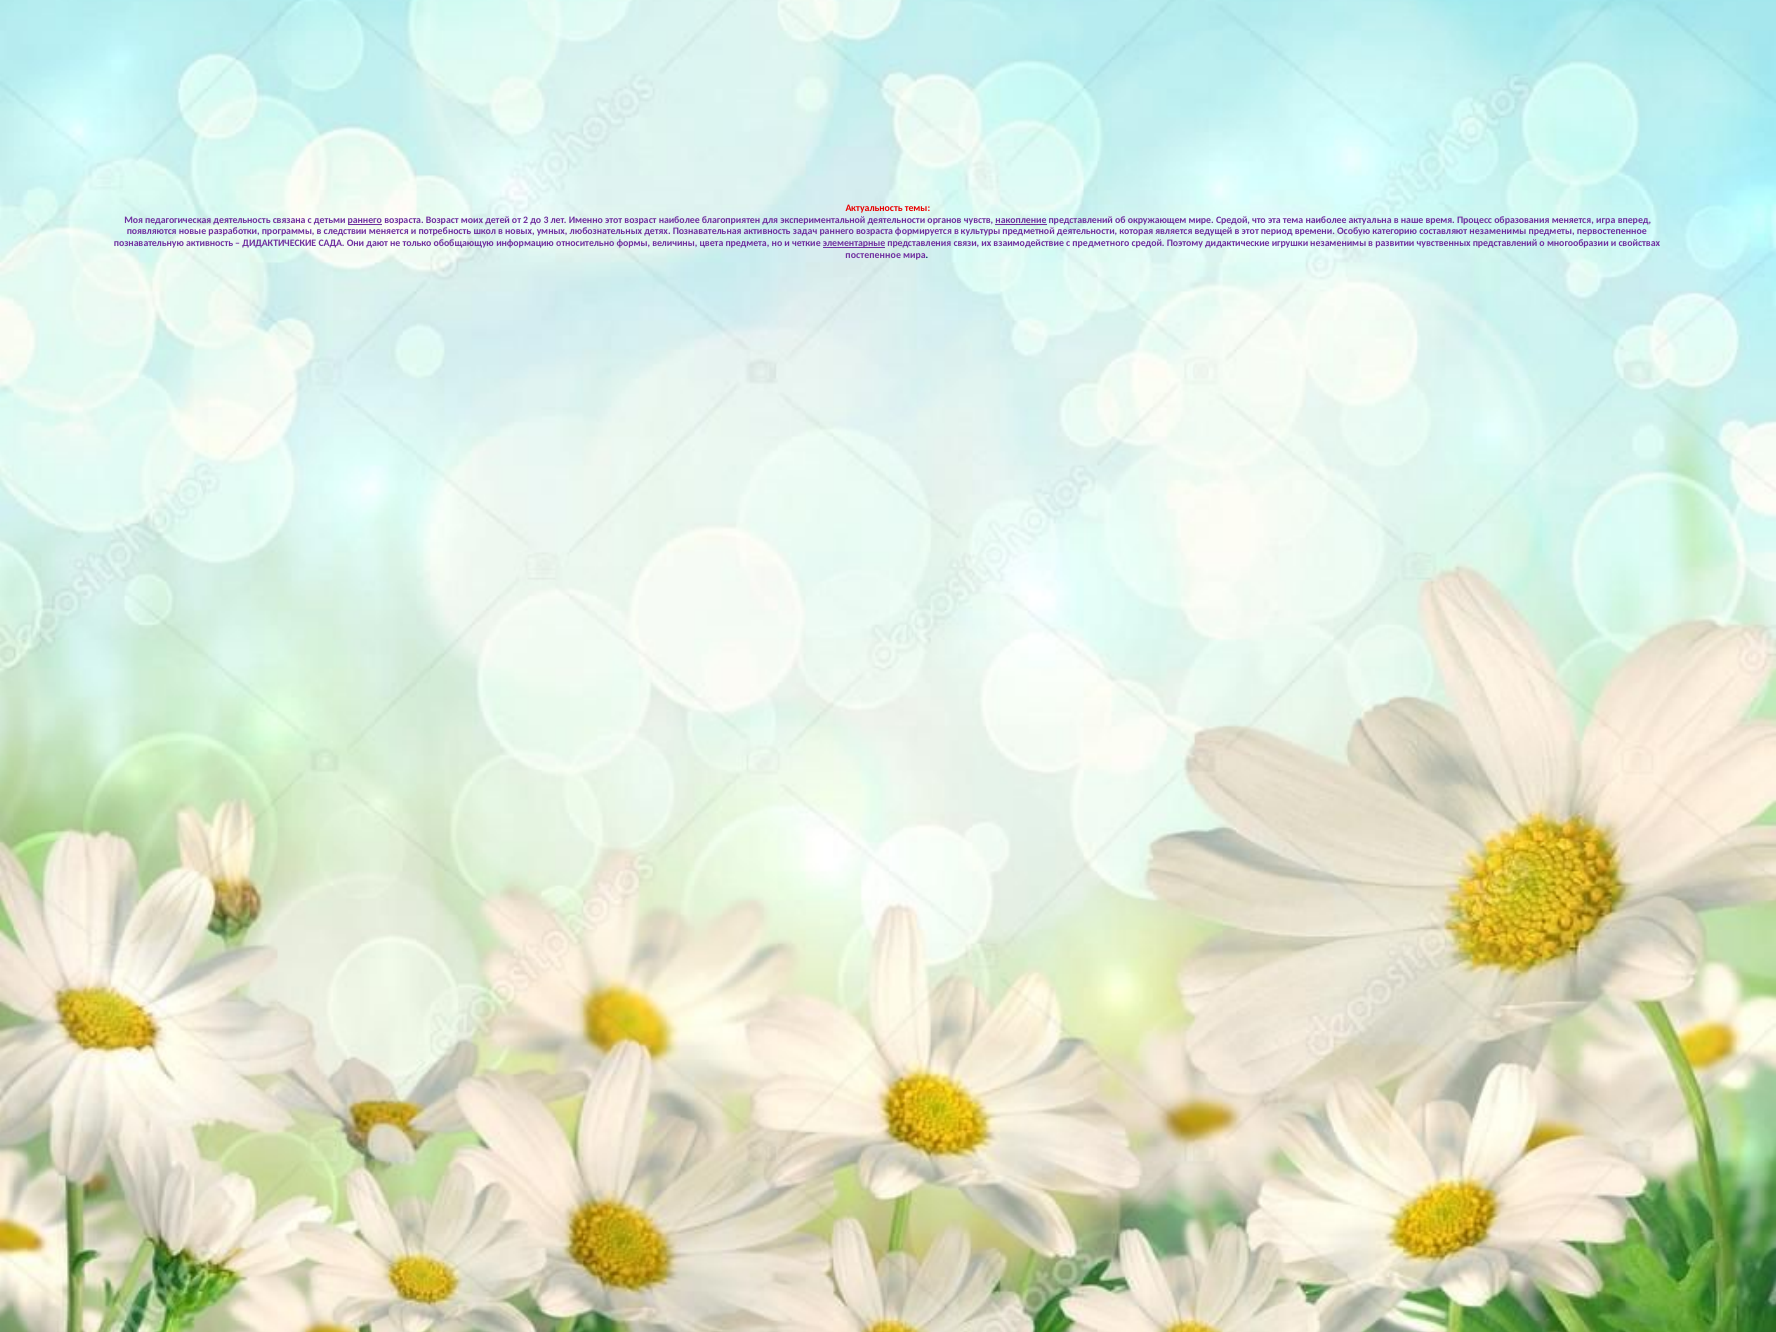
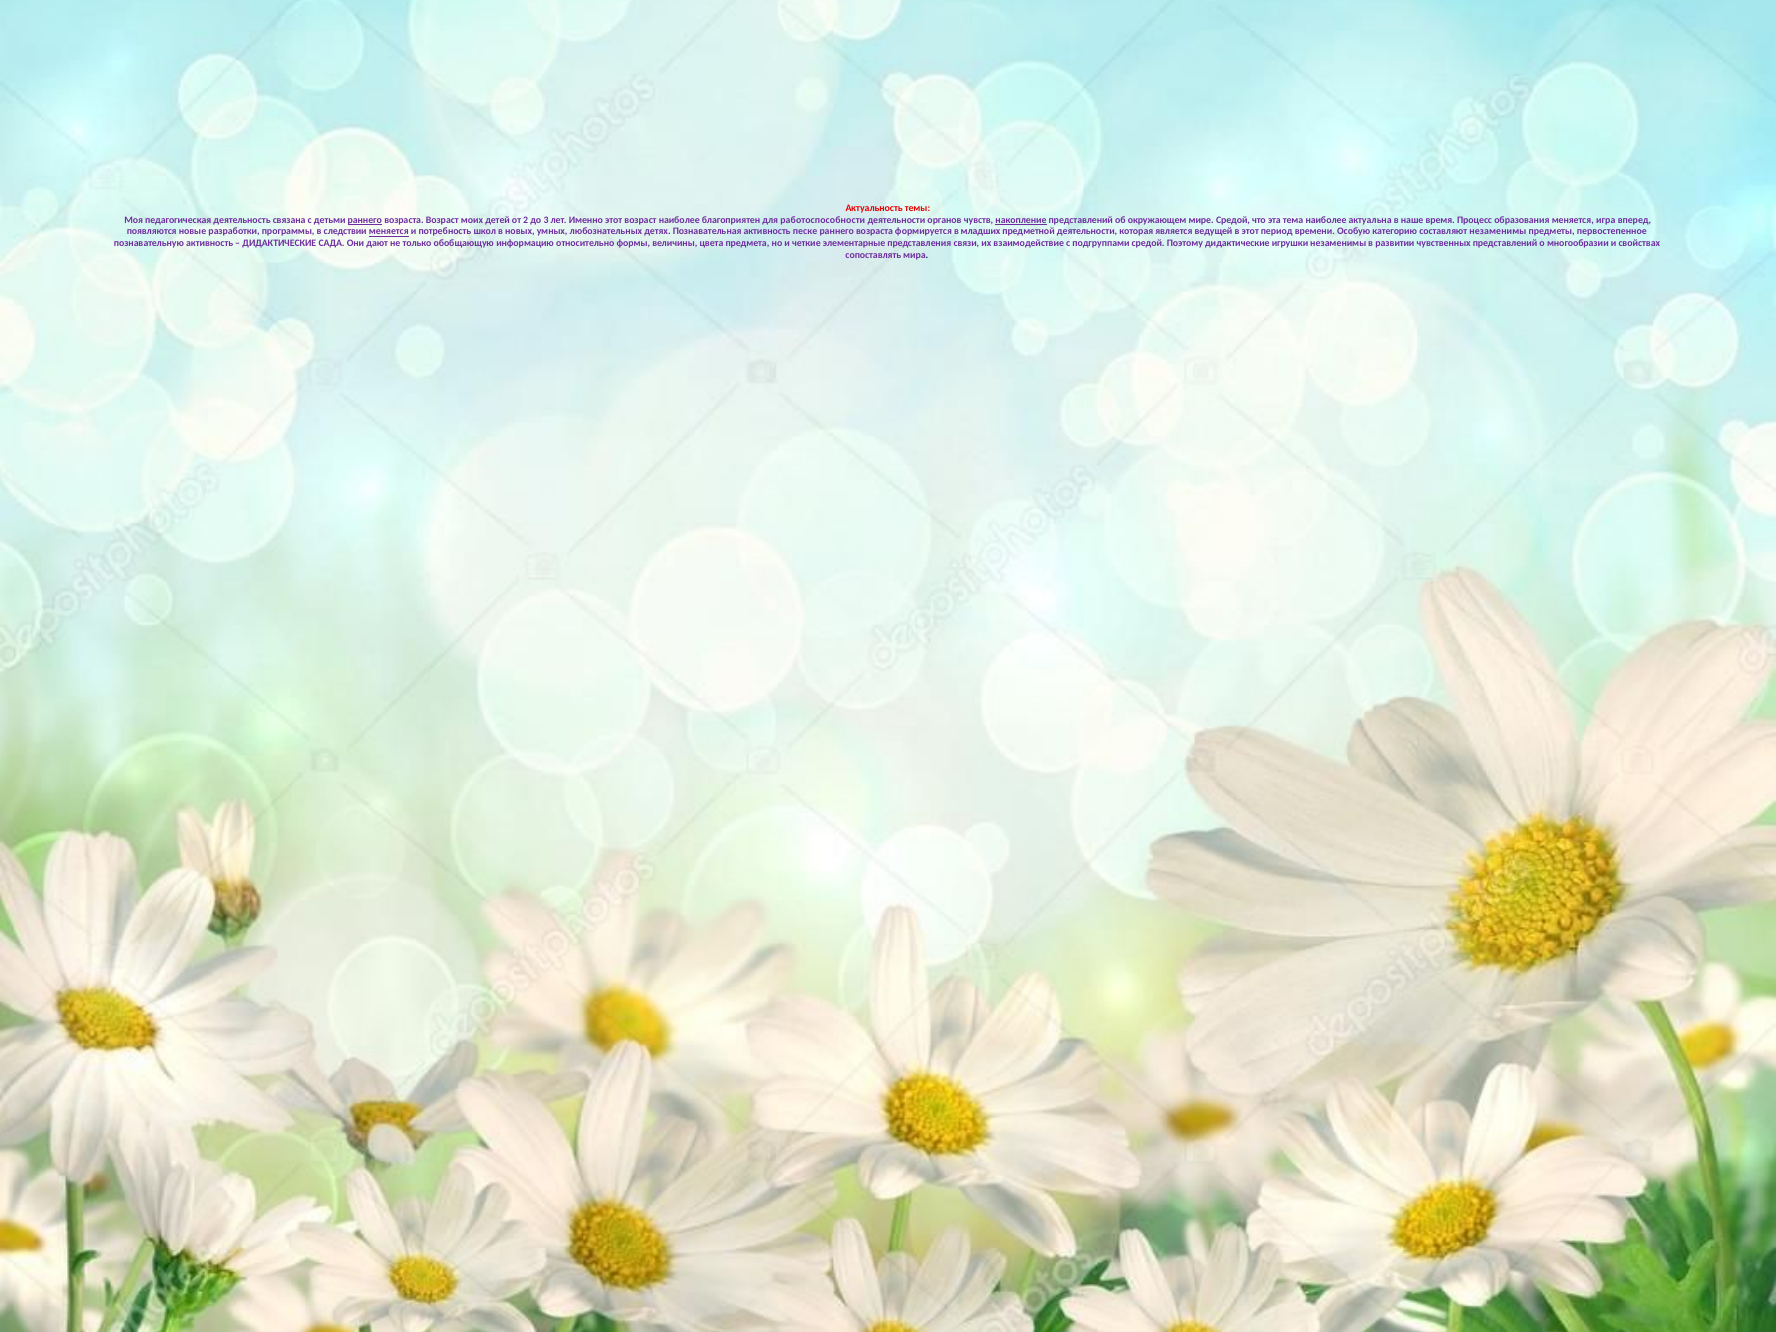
экспериментальной: экспериментальной -> работоспособности (823, 220)
меняется underline: none -> present (389, 232)
задач: задач -> песке (805, 232)
культуры: культуры -> младших (981, 232)
элементарные underline: present -> none (854, 243)
предметного: предметного -> подгруппами (1101, 243)
постепенное: постепенное -> сопоставлять (873, 255)
